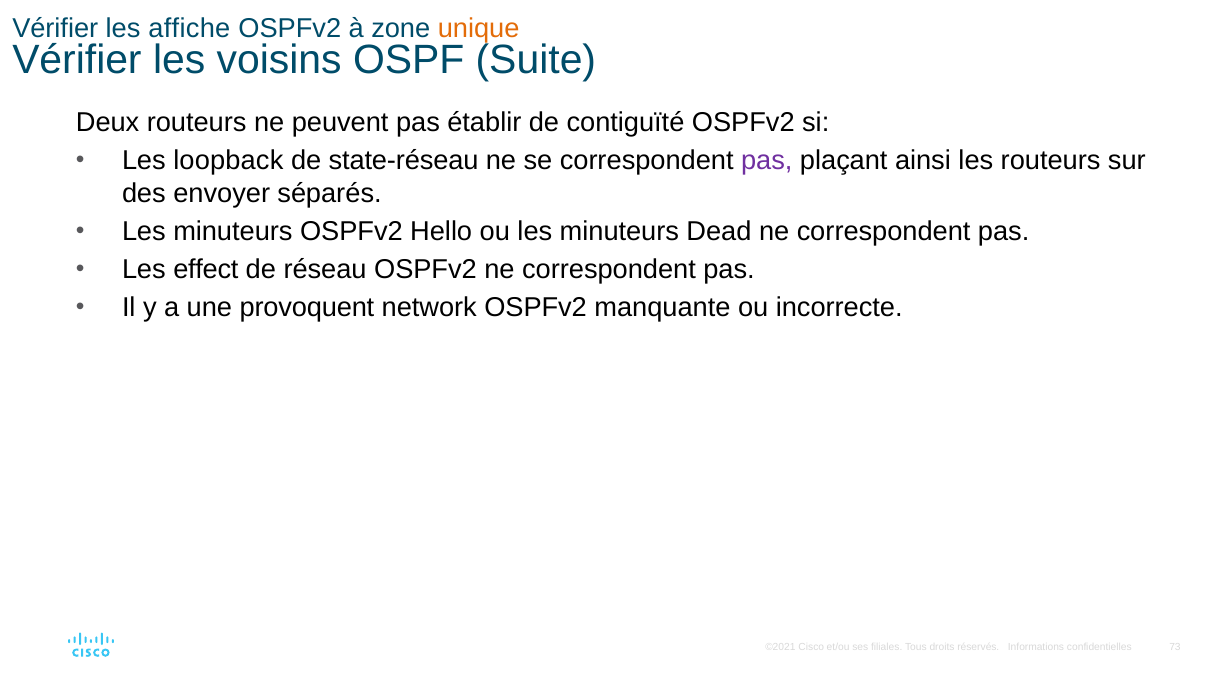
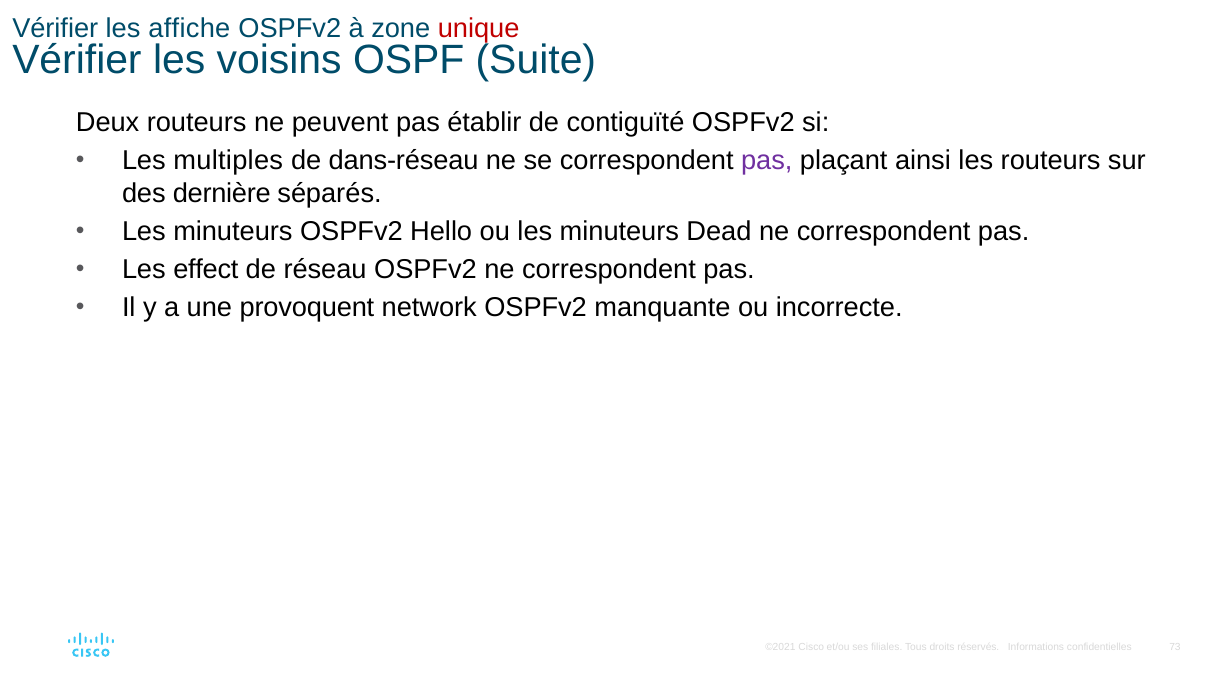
unique colour: orange -> red (479, 28)
loopback: loopback -> multiples (228, 161)
state-réseau: state-réseau -> dans-réseau (404, 161)
envoyer: envoyer -> dernière (222, 193)
